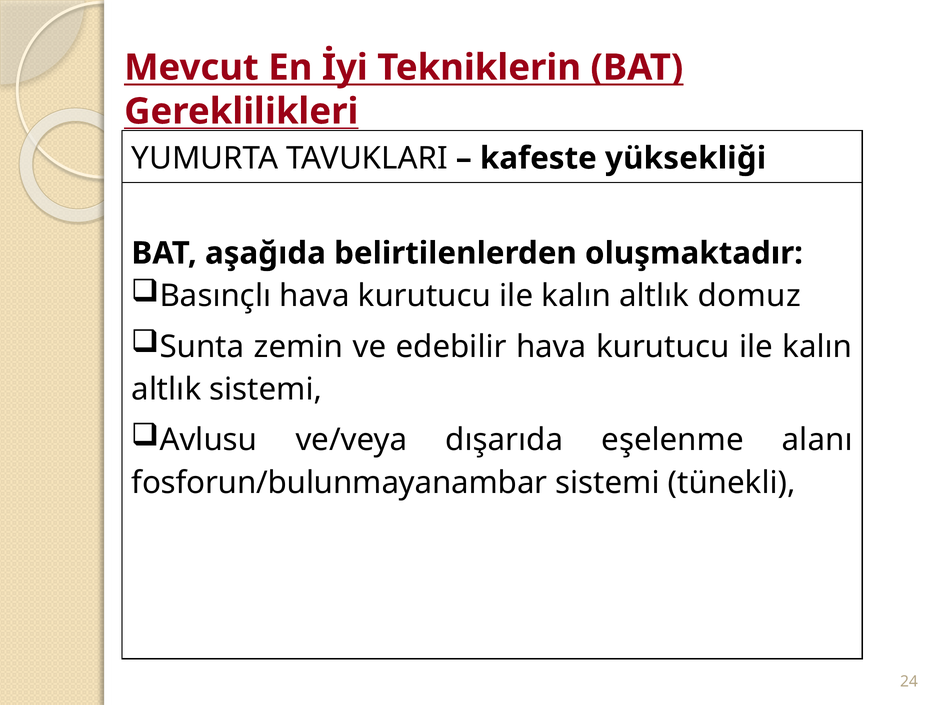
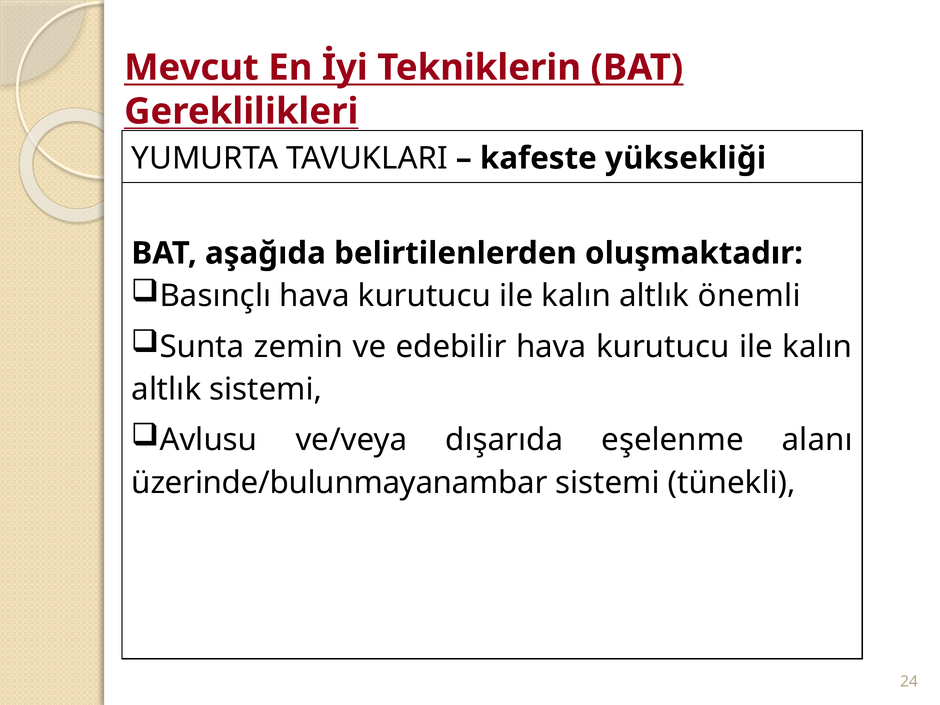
domuz: domuz -> önemli (749, 296)
fosforun/bulunmayanambar: fosforun/bulunmayanambar -> üzerinde/bulunmayanambar (339, 483)
